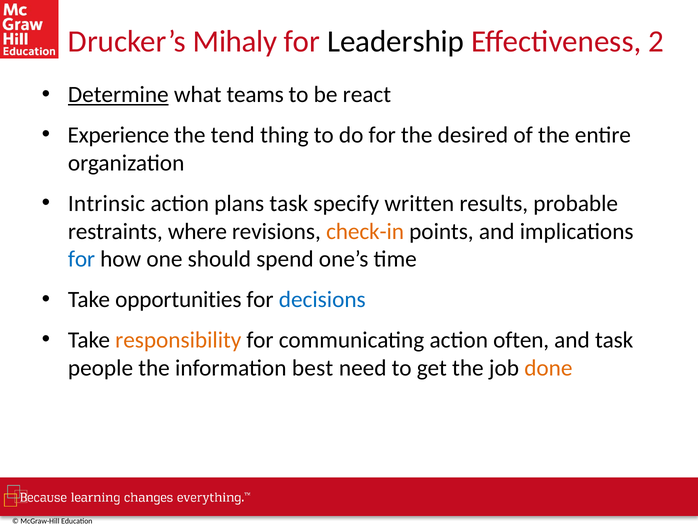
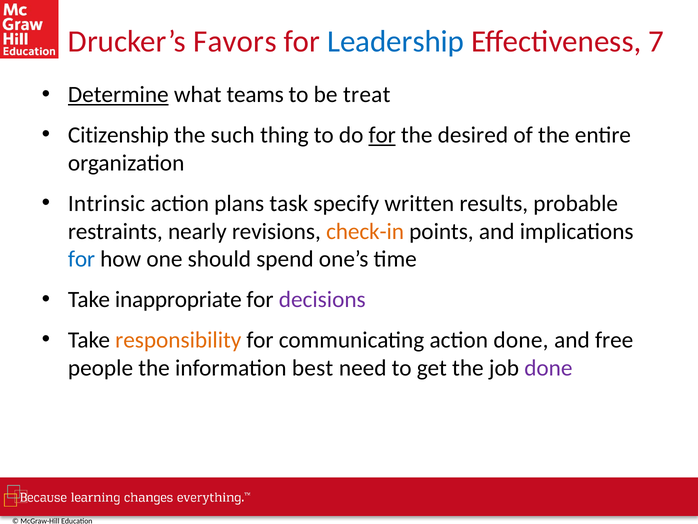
Mihaly: Mihaly -> Favors (235, 42)
Leadership colour: black -> blue (396, 42)
2: 2 -> 7 (656, 42)
react: react -> treat (367, 95)
Experience: Experience -> Citizenship (118, 135)
tend: tend -> such (233, 135)
for underline: none -> present (382, 135)
where: where -> nearly (197, 231)
opportunities: opportunities -> inappropriate (178, 299)
decisions colour: blue -> purple (322, 299)
action often: often -> done (521, 340)
and task: task -> free (614, 340)
done colour: orange -> purple (548, 368)
